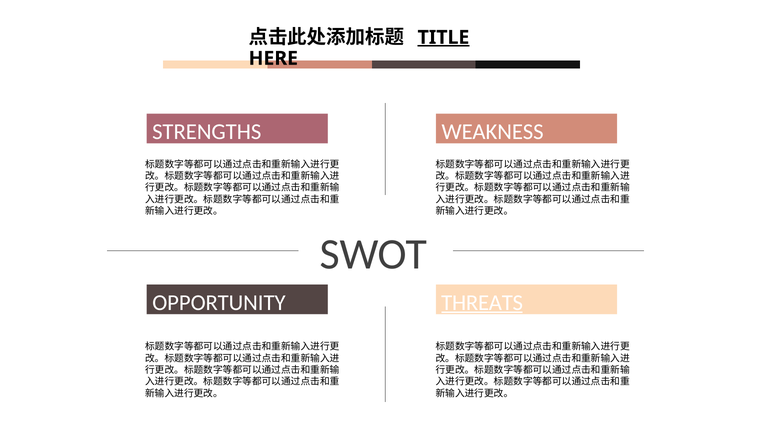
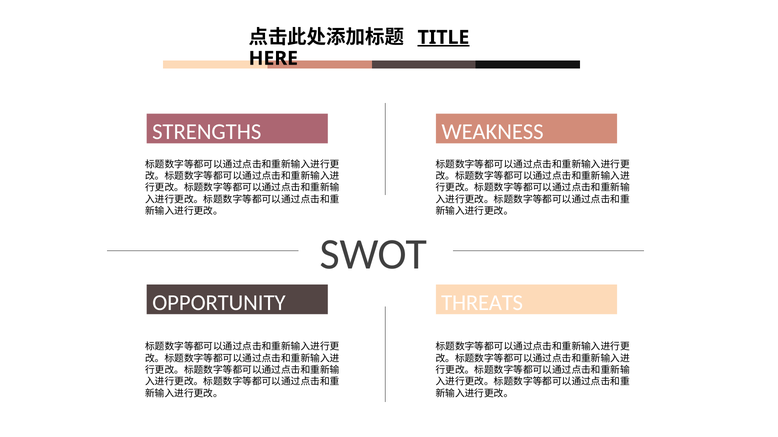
THREATS underline: present -> none (482, 303)
